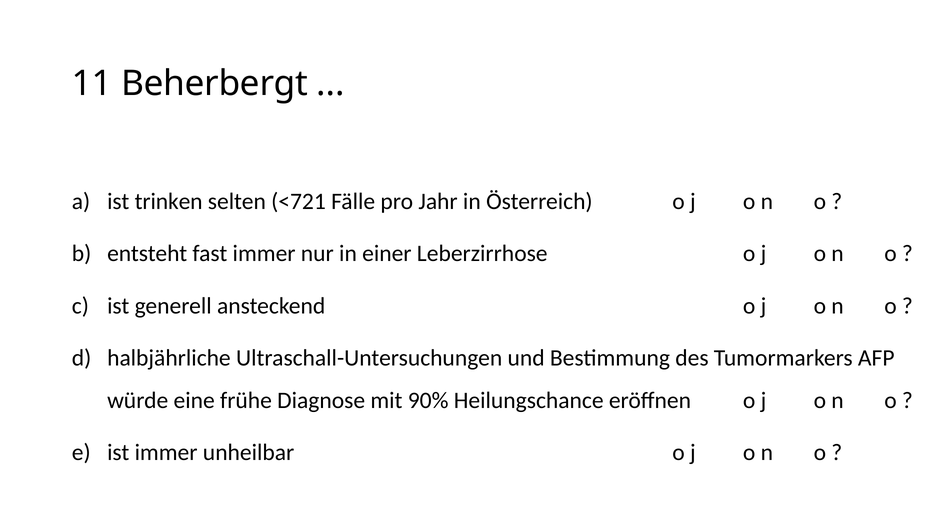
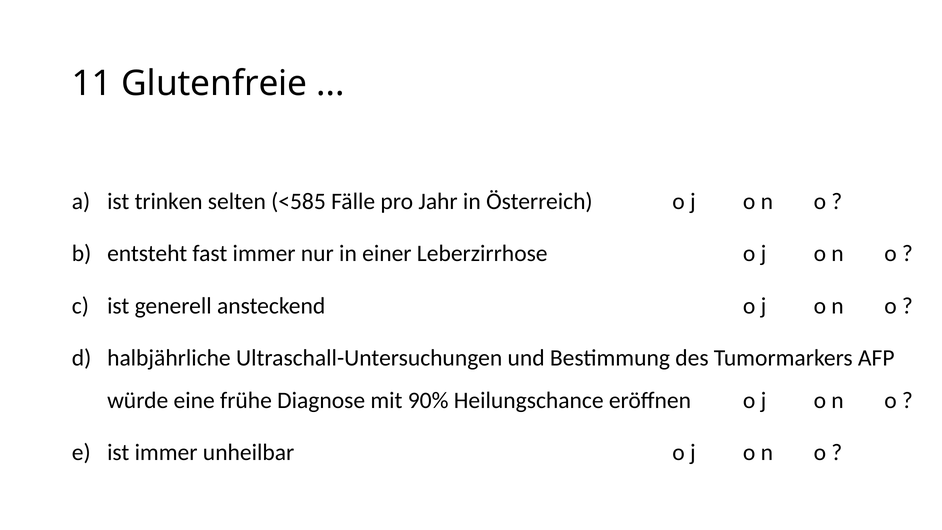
Beherbergt: Beherbergt -> Glutenfreie (214, 84)
<721: <721 -> <585 (299, 201)
